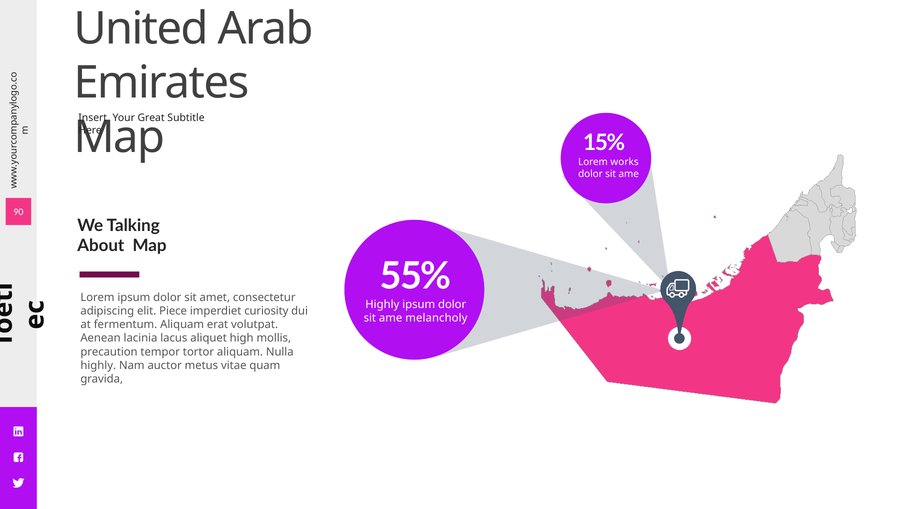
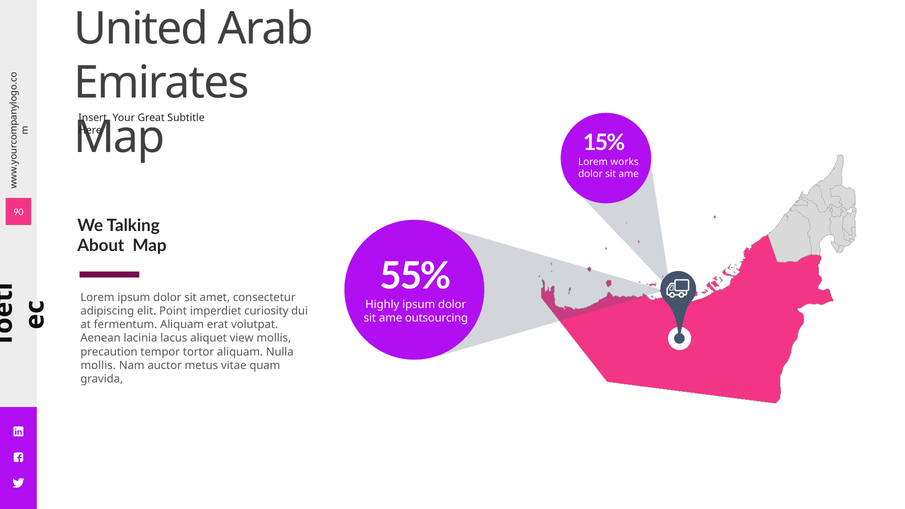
Piece: Piece -> Point (173, 311)
melancholy: melancholy -> outsourcing (437, 318)
high: high -> view (242, 338)
highly: highly -> mollis (98, 365)
